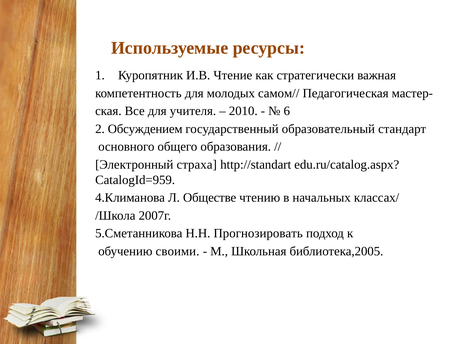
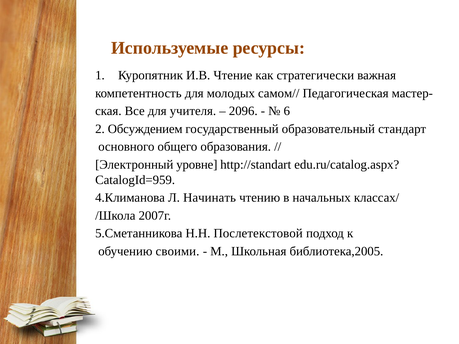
2010: 2010 -> 2096 (243, 111)
страха: страха -> уровне (197, 165)
Обществе: Обществе -> Начинать (210, 198)
Прогнозировать: Прогнозировать -> Послетекстовой (258, 233)
